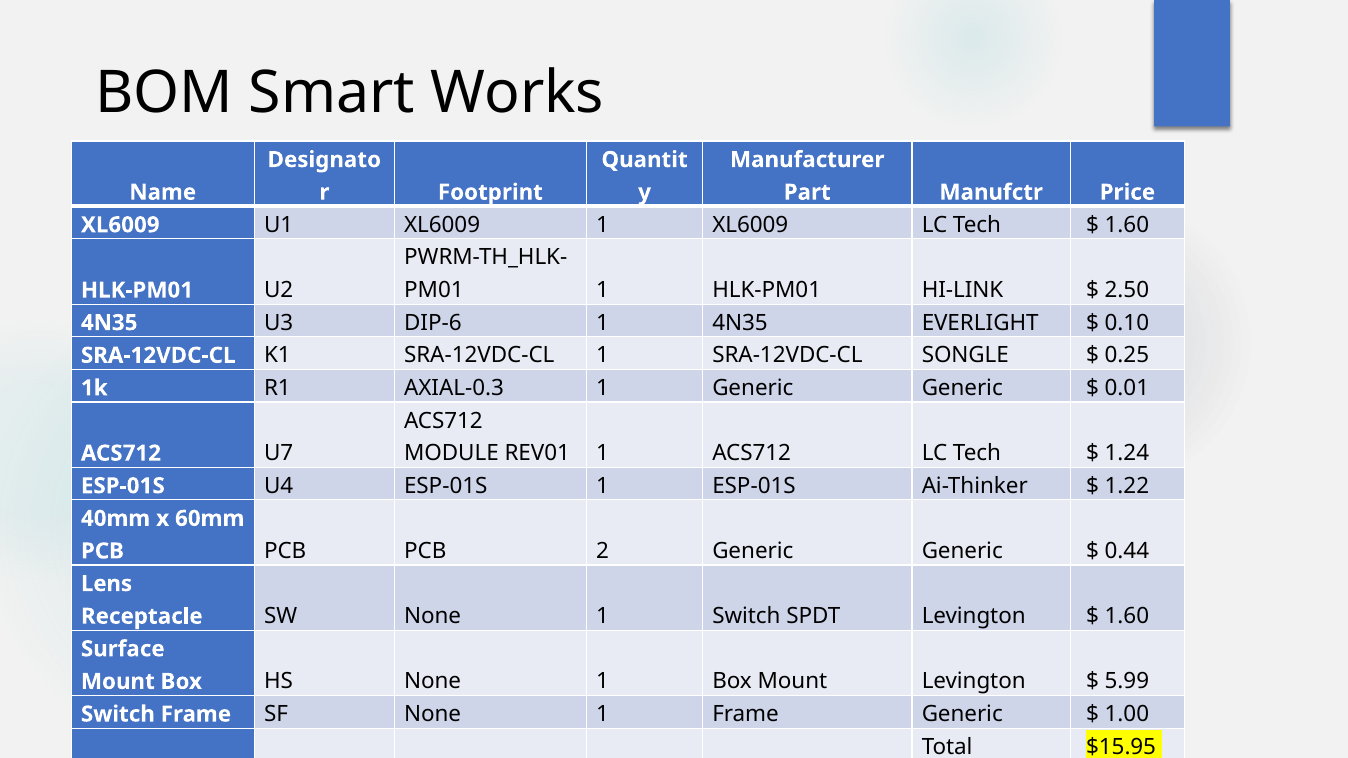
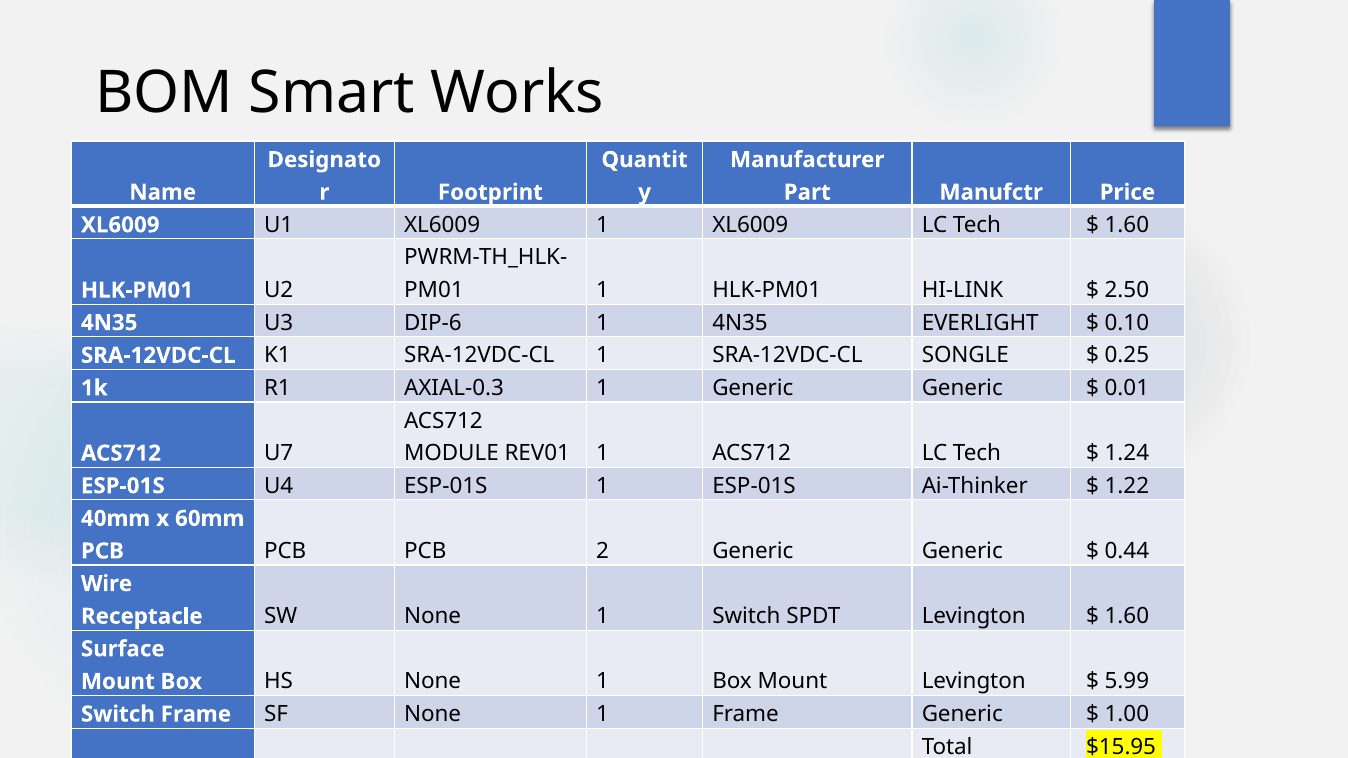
Lens: Lens -> Wire (107, 584)
